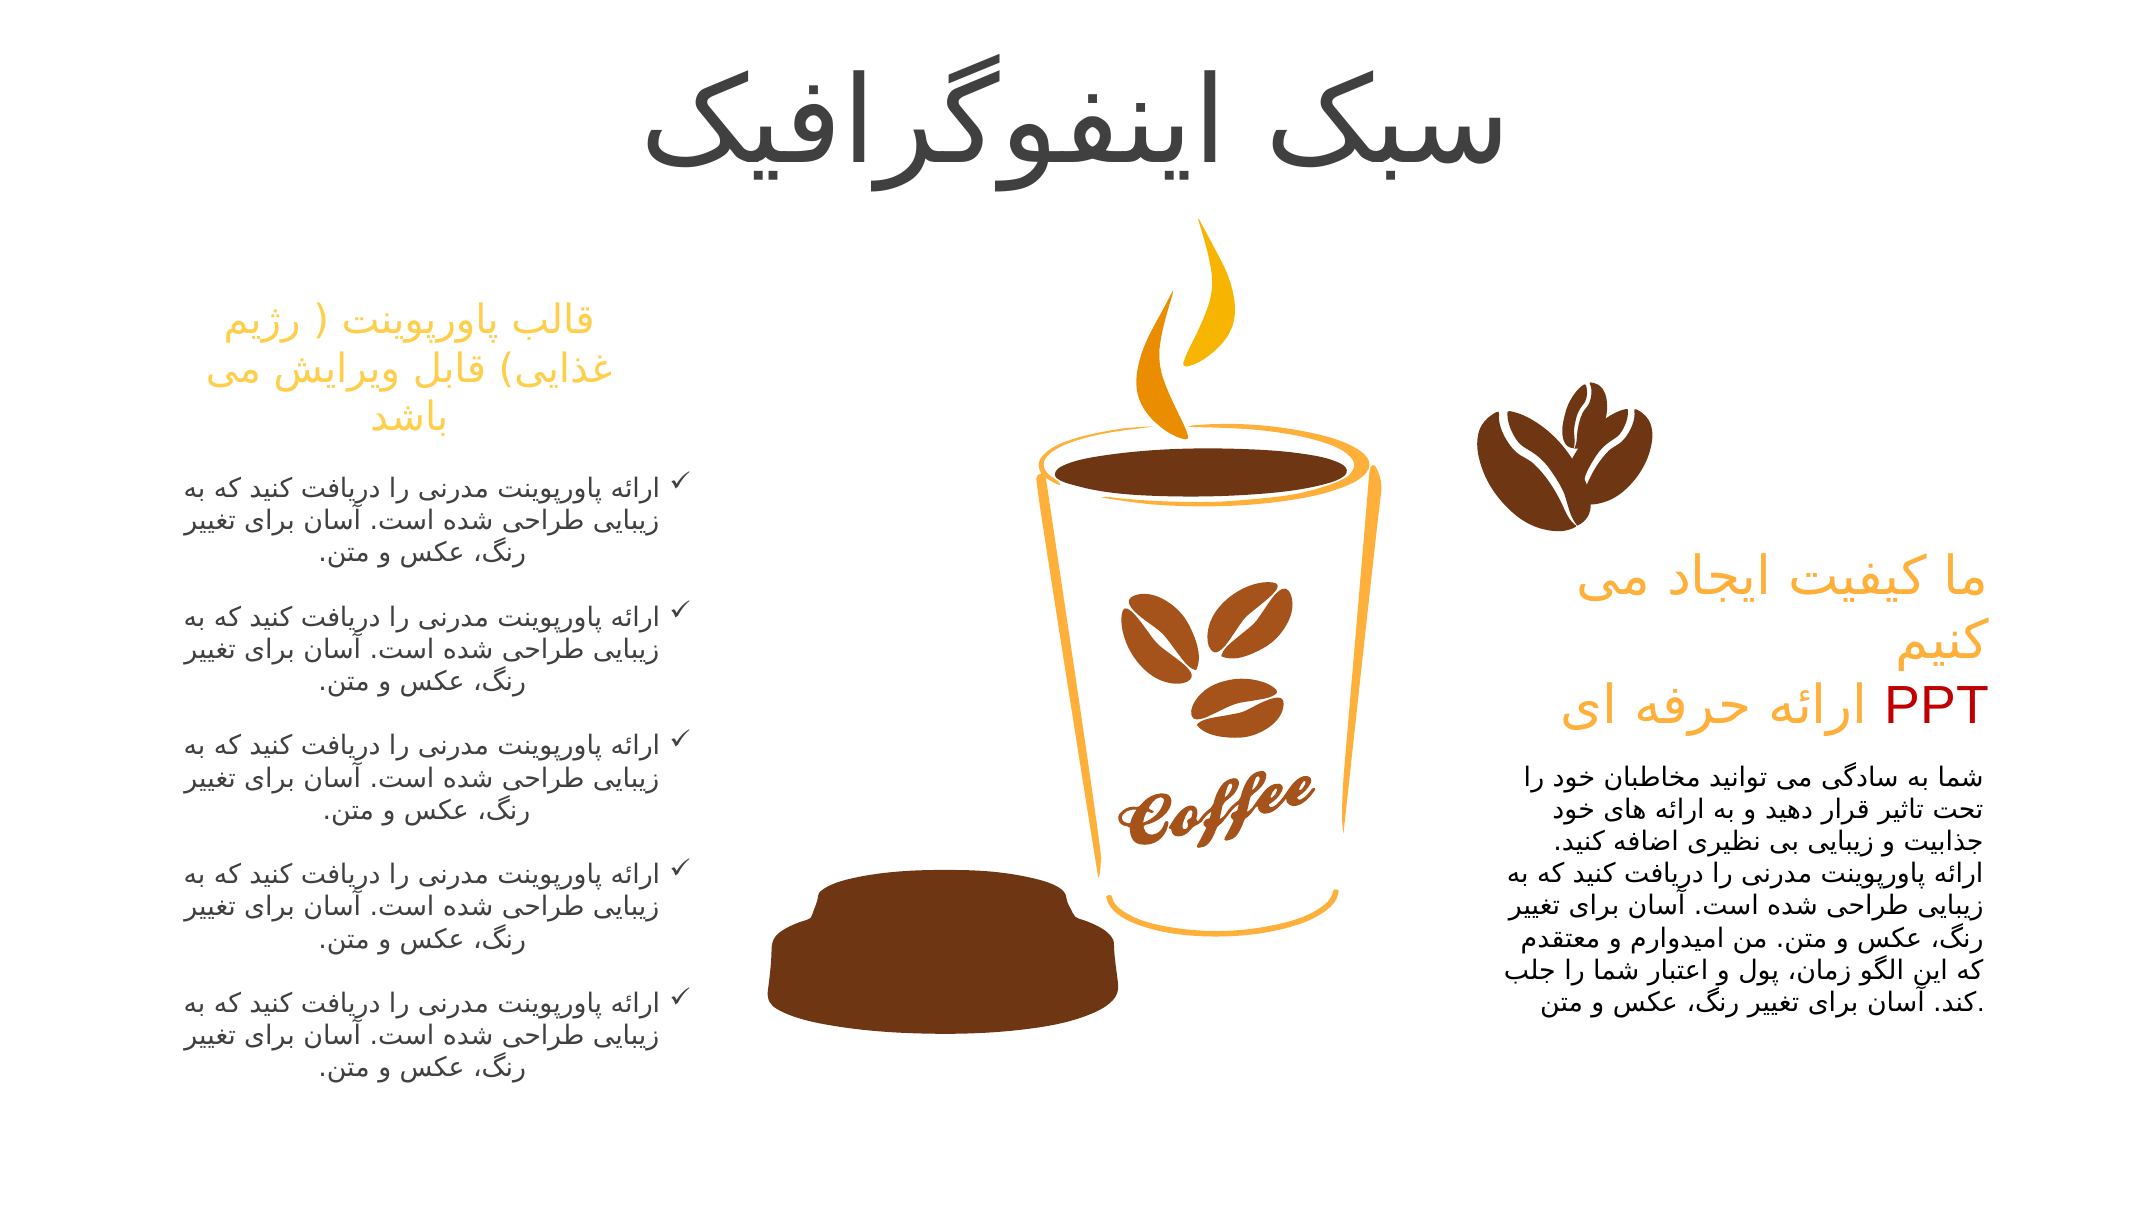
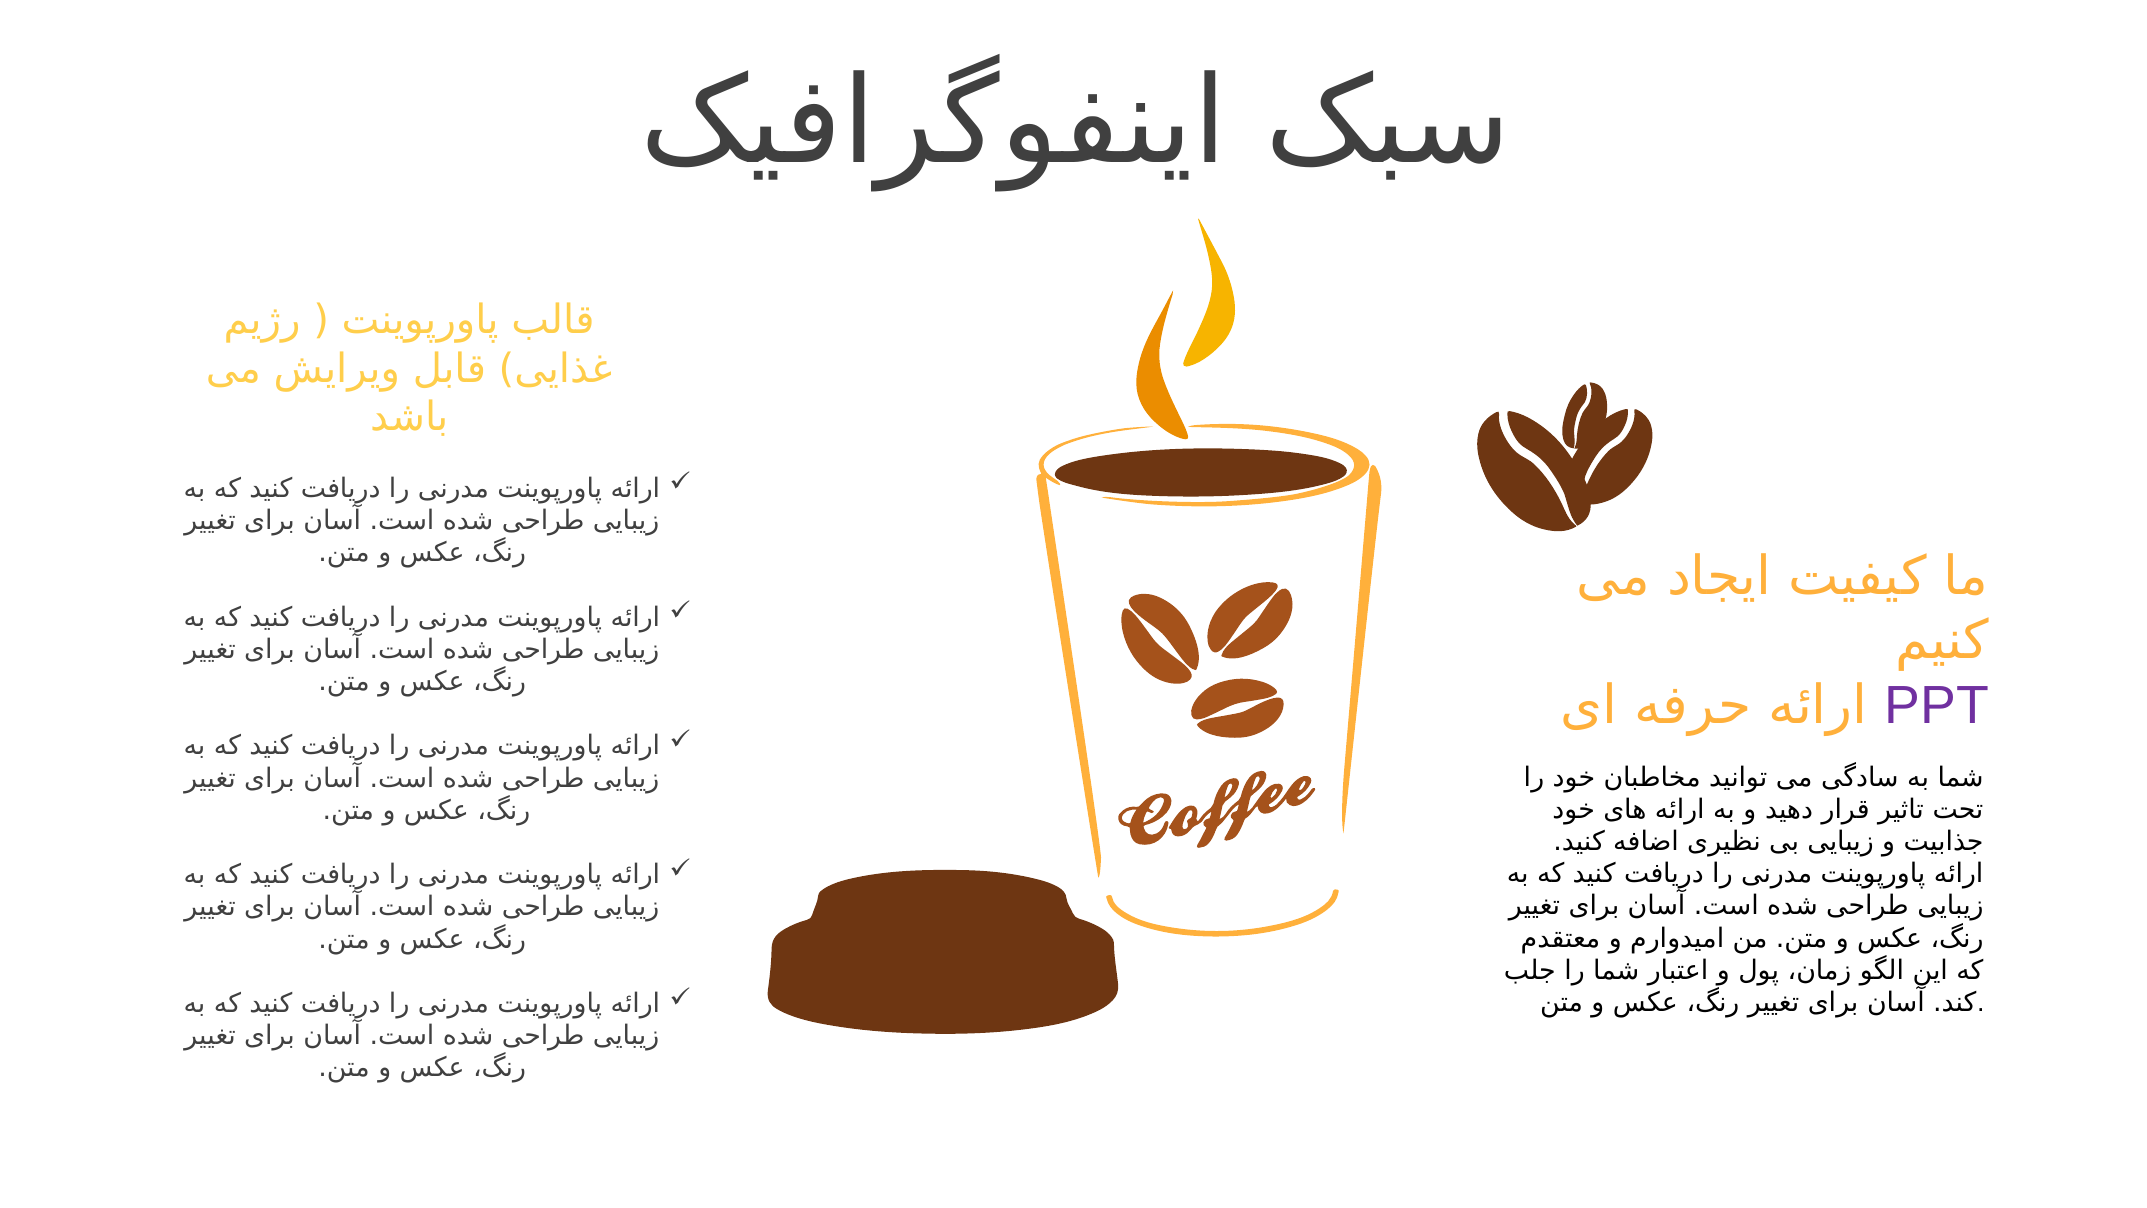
PPT colour: red -> purple (1937, 705)
